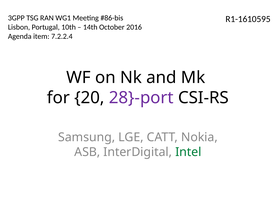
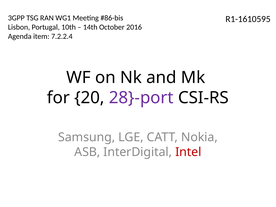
Intel colour: green -> red (188, 152)
